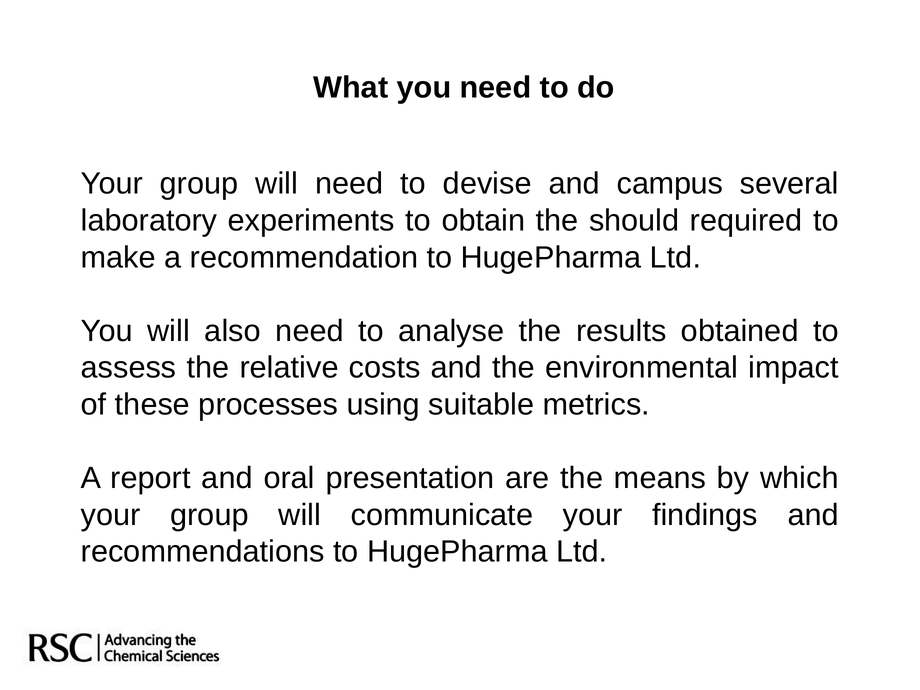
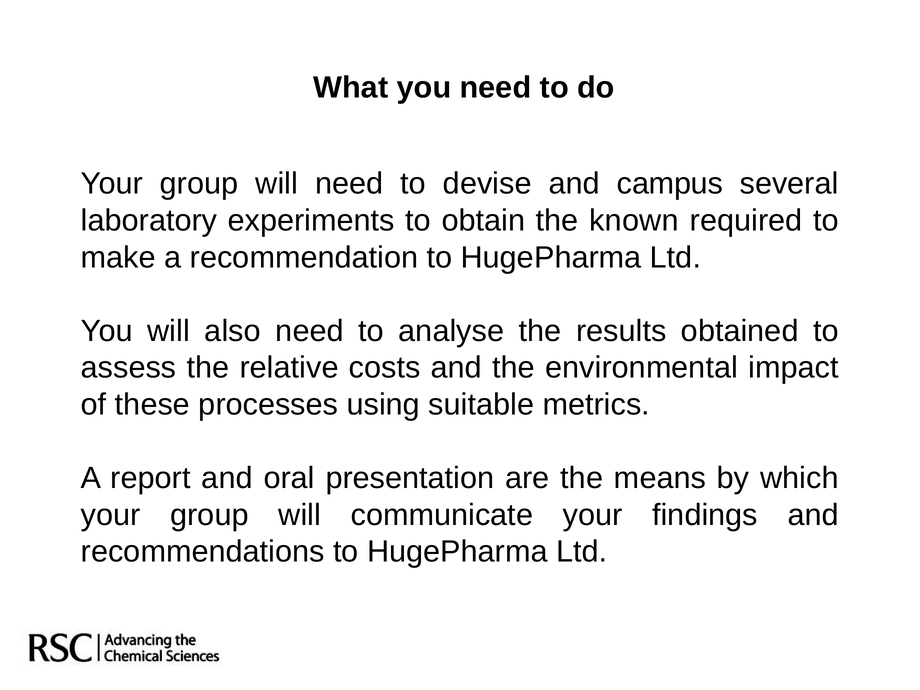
should: should -> known (634, 221)
